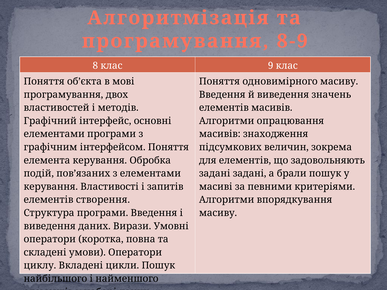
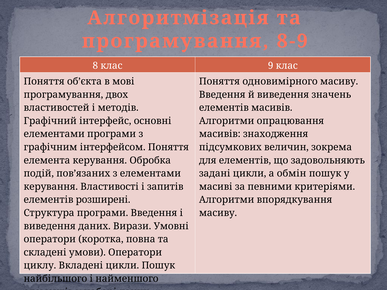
задані задані: задані -> цикли (250, 174)
брали: брали -> обмін (292, 174)
створення: створення -> розширені (103, 200)
